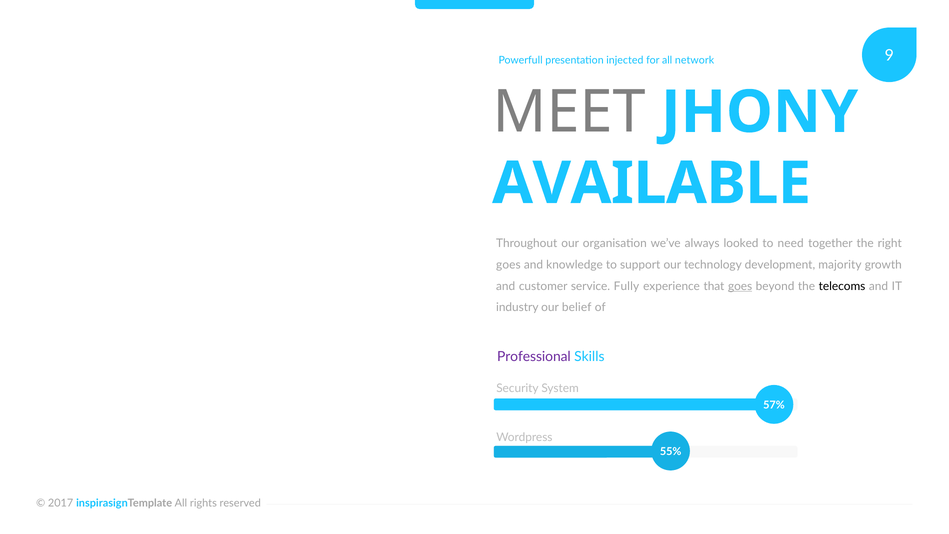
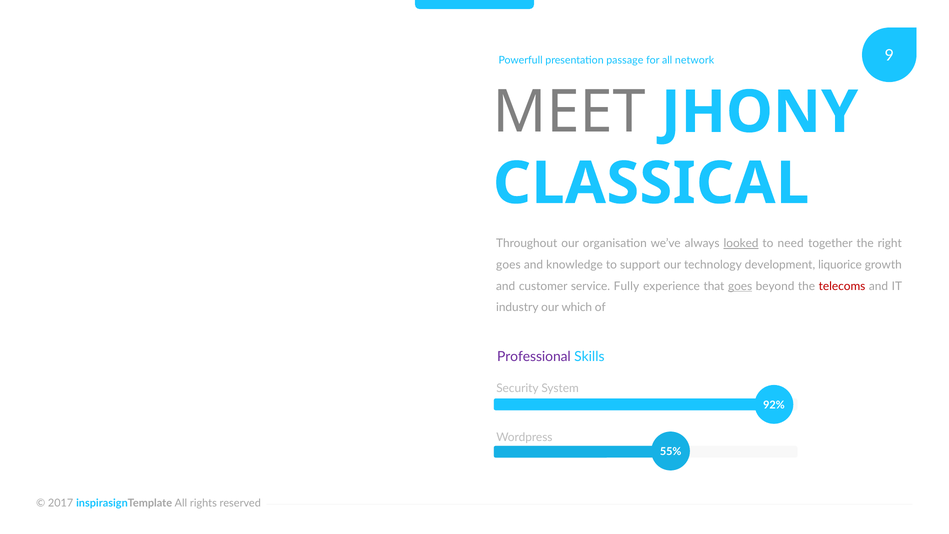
injected: injected -> passage (625, 60)
AVAILABLE: AVAILABLE -> CLASSICAL (651, 183)
looked underline: none -> present (741, 243)
majority: majority -> liquorice (840, 265)
telecoms colour: black -> red (842, 286)
belief: belief -> which (577, 307)
57%: 57% -> 92% (774, 405)
